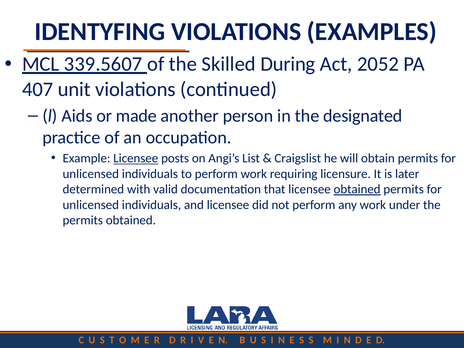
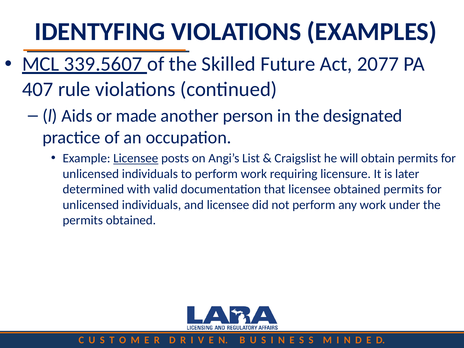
During: During -> Future (288, 64)
2052: 2052 -> 2077 (378, 64)
unit: unit -> rule (74, 89)
obtained underline: present -> none (357, 189)
